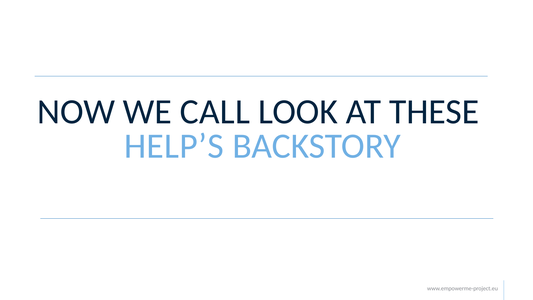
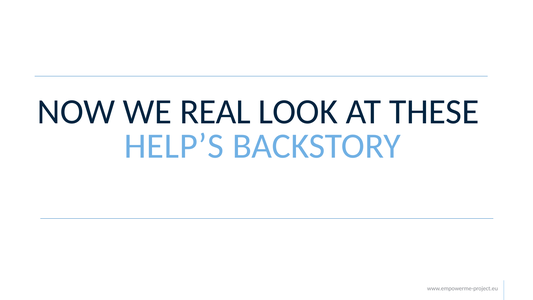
CALL: CALL -> REAL (215, 112)
